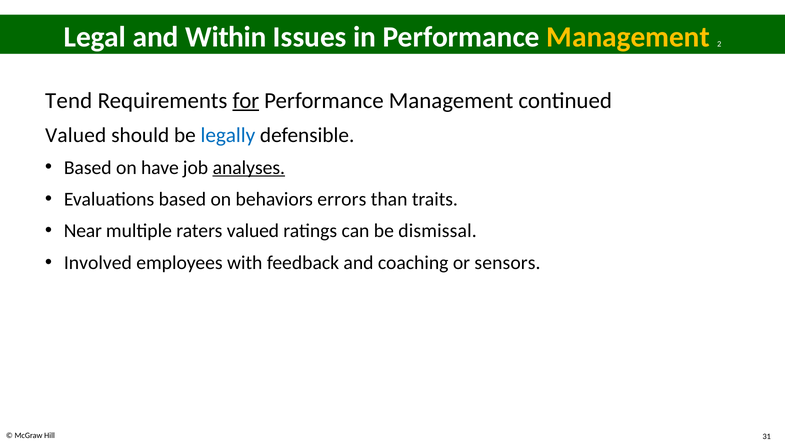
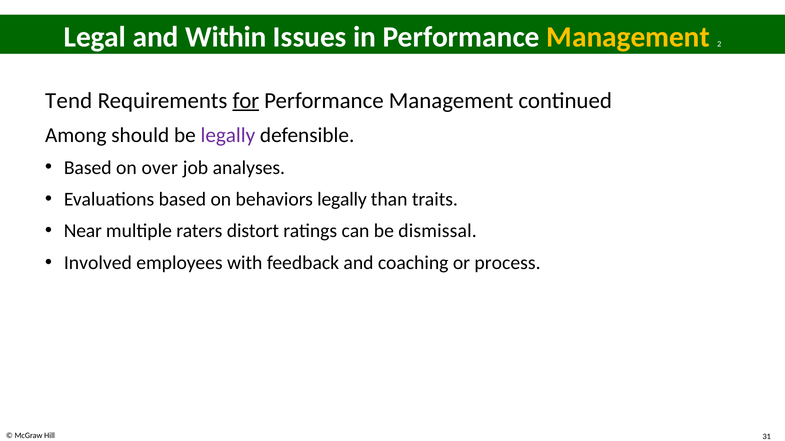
Valued: Valued -> Among (76, 135)
legally colour: blue -> purple (228, 135)
have: have -> over (160, 168)
analyses underline: present -> none (249, 168)
behaviors errors: errors -> legally (342, 200)
raters valued: valued -> distort (253, 231)
sensors: sensors -> process (508, 263)
